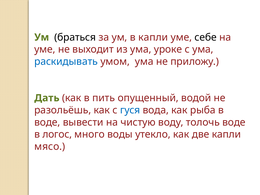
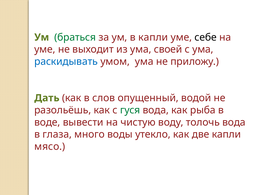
браться colour: black -> green (75, 37)
уроке: уроке -> своей (168, 49)
пить: пить -> слов (104, 98)
гуся colour: blue -> green (130, 110)
толочь воде: воде -> вода (234, 122)
логос: логос -> глаза (57, 134)
